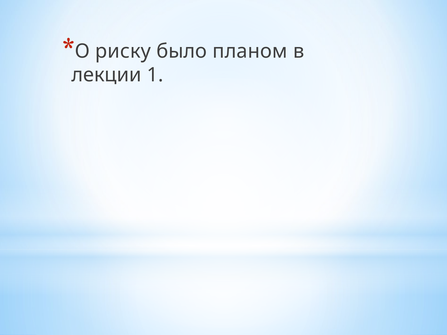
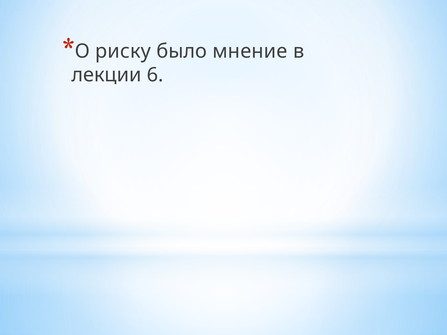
планом: планом -> мнение (250, 51)
1: 1 -> 6 (155, 75)
